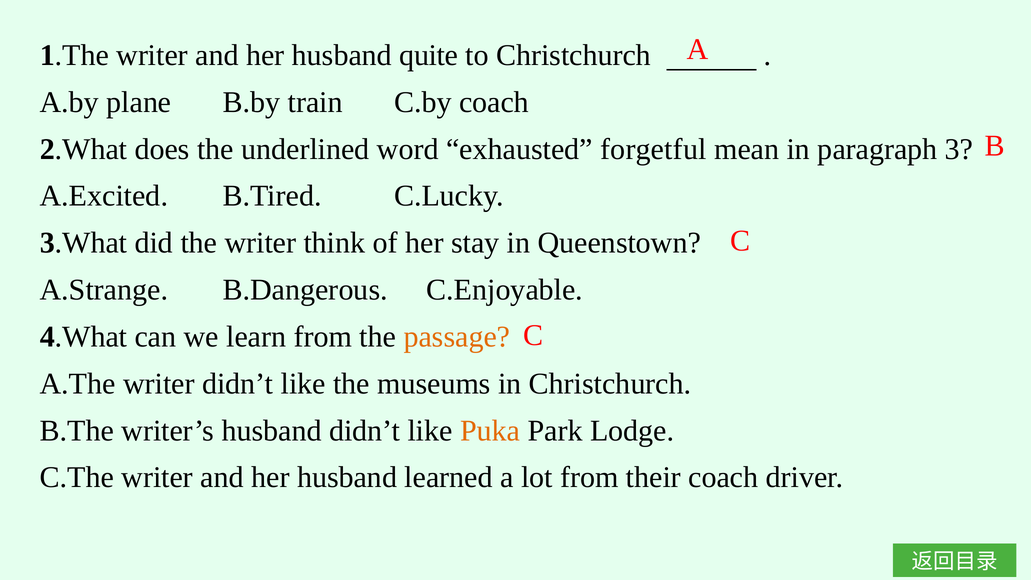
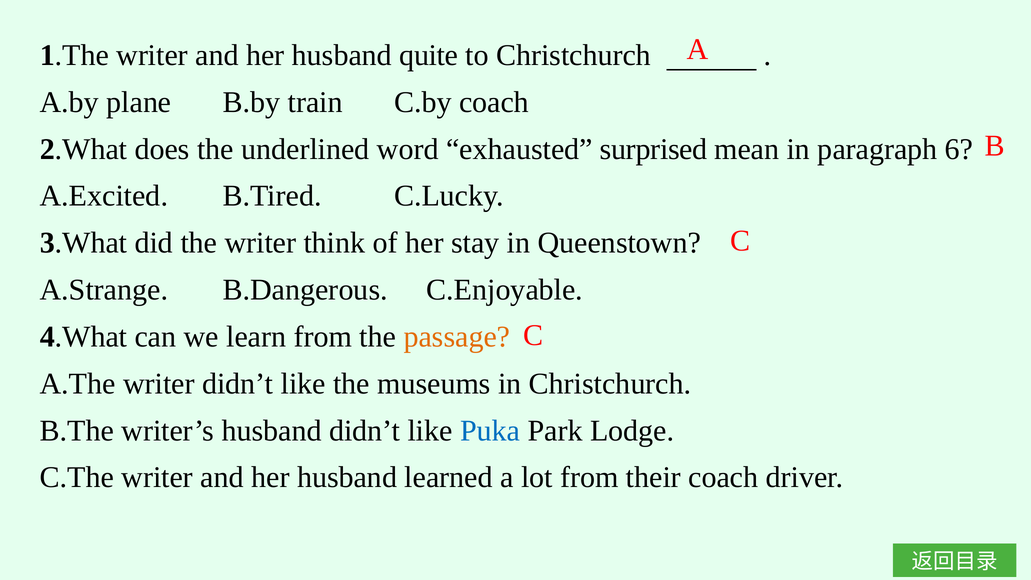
forgetful: forgetful -> surprised (654, 149)
3: 3 -> 6 (959, 149)
Puka colour: orange -> blue (490, 431)
